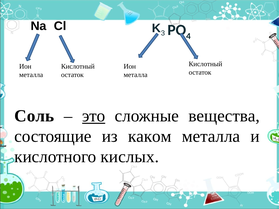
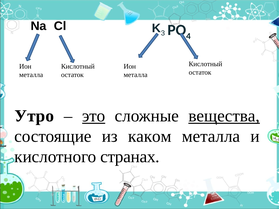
Соль: Соль -> Утро (34, 116)
вещества underline: none -> present (224, 116)
кислых: кислых -> странах (130, 157)
